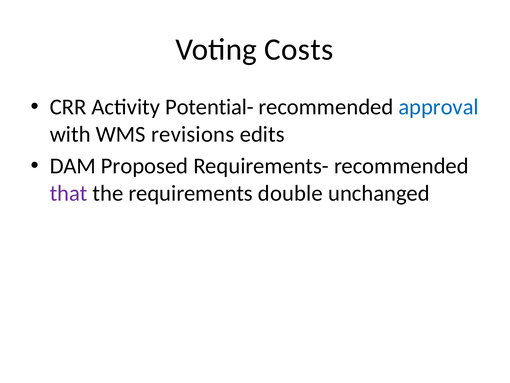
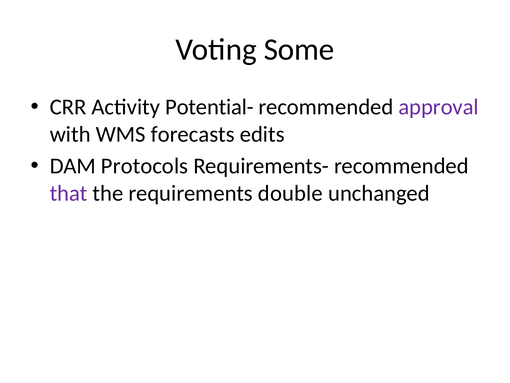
Costs: Costs -> Some (299, 49)
approval colour: blue -> purple (439, 107)
revisions: revisions -> forecasts (193, 134)
Proposed: Proposed -> Protocols (145, 166)
